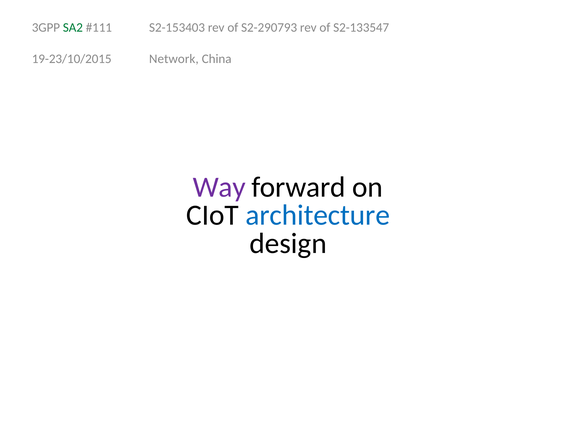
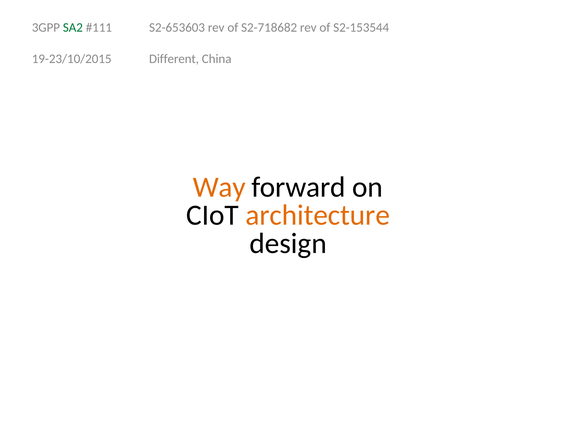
S2-153403: S2-153403 -> S2-653603 (177, 28)
S2-290793: S2-290793 -> S2-718682 (269, 28)
S2-133547: S2-133547 -> S2-153544 (361, 28)
Network: Network -> Different (174, 59)
Way colour: purple -> orange (219, 187)
architecture colour: blue -> orange (318, 216)
